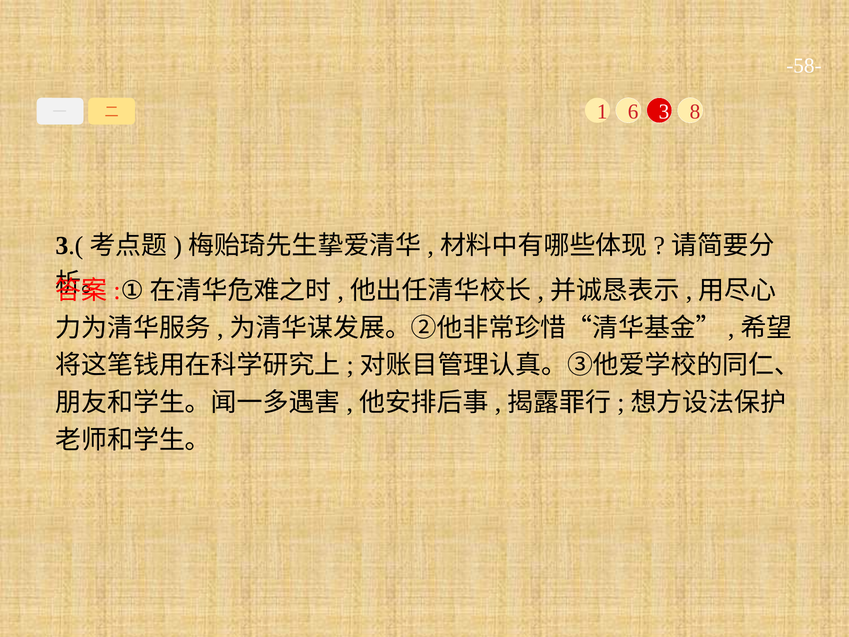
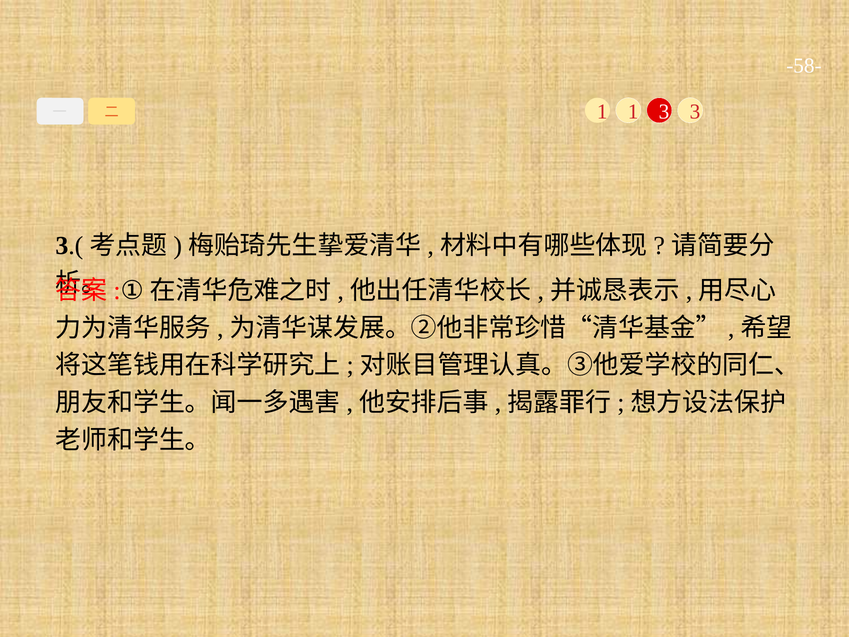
1 6: 6 -> 1 (633, 112)
3 8: 8 -> 3 (695, 112)
